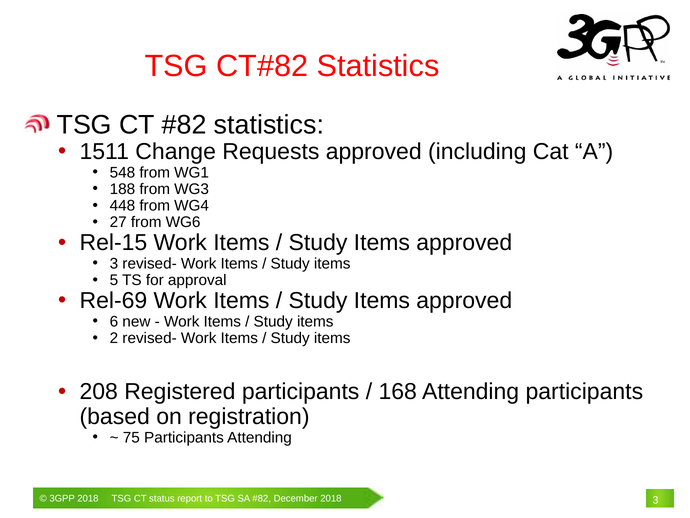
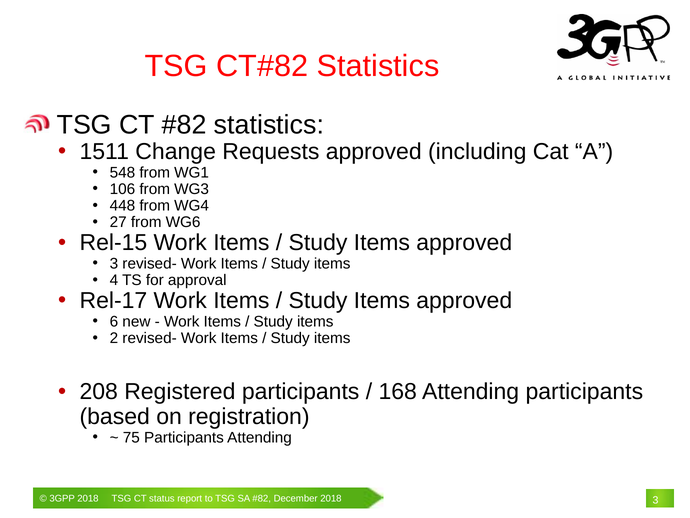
188: 188 -> 106 (122, 189)
5: 5 -> 4 (114, 280)
Rel-69: Rel-69 -> Rel-17 (113, 301)
